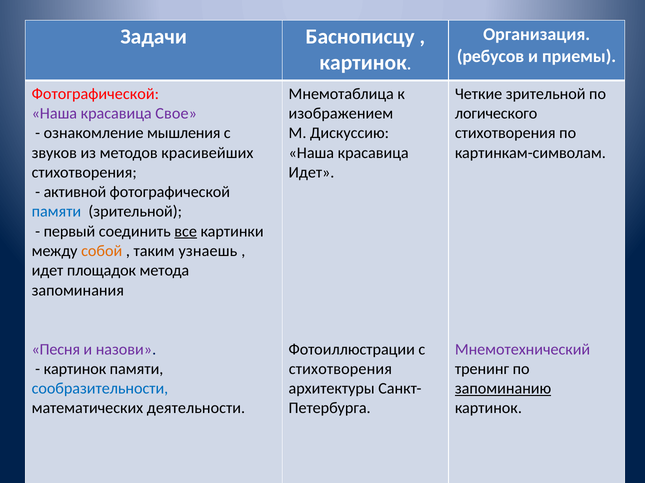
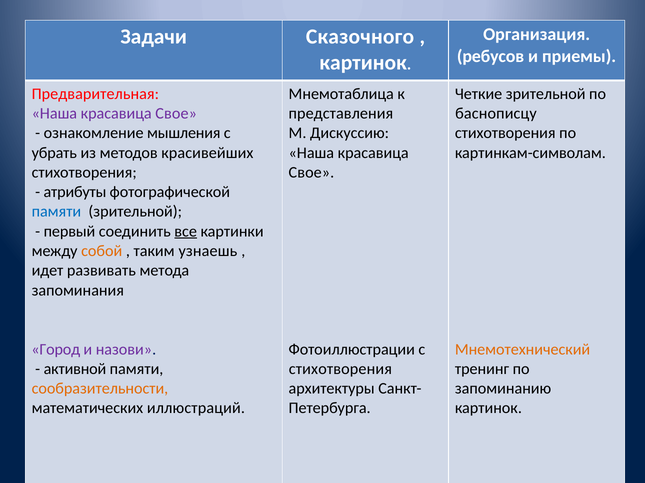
Баснописцу: Баснописцу -> Сказочного (360, 37)
Фотографической: Фотографической -> Предварительная (95, 94)
изображением: изображением -> представления (341, 114)
логического: логического -> баснописцу (496, 114)
звуков: звуков -> убрать (54, 153)
Идет: Идет -> Свое (311, 173)
активной: активной -> атрибуты (75, 192)
площадок: площадок -> развивать (101, 271)
Песня: Песня -> Город (56, 350)
Мнемотехнический colour: purple -> orange (523, 350)
картинок: картинок -> активной (75, 369)
сообразительности colour: blue -> orange (100, 389)
запоминанию underline: present -> none (503, 389)
деятельности: деятельности -> иллюстраций (196, 409)
